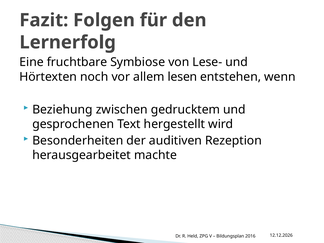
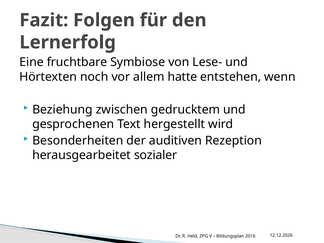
lesen: lesen -> hatte (182, 77)
machte: machte -> sozialer (156, 155)
